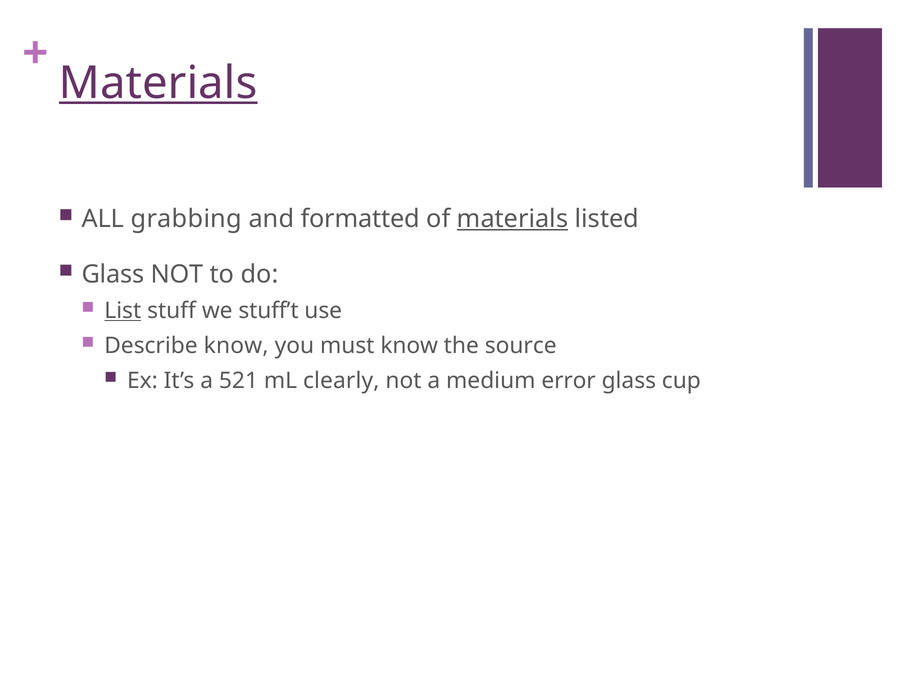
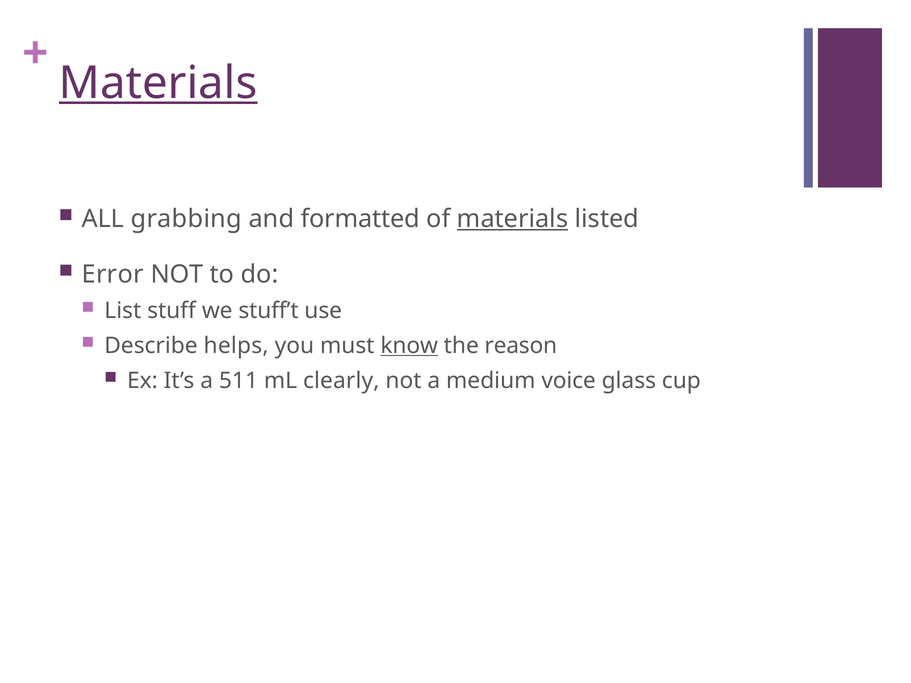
Glass: Glass -> Error (113, 275)
List underline: present -> none (123, 311)
Describe know: know -> helps (236, 346)
know underline: none -> present (409, 346)
source: source -> reason (521, 346)
521: 521 -> 511 (239, 381)
error: error -> voice (569, 381)
